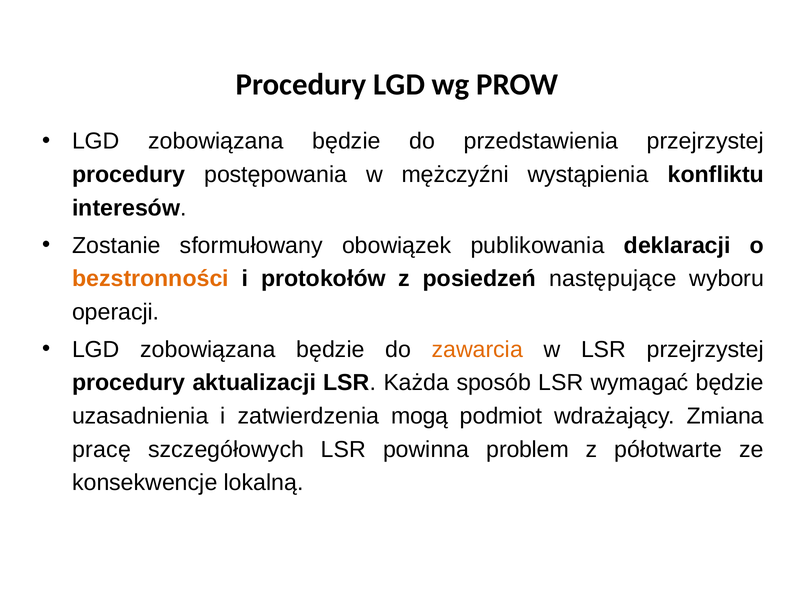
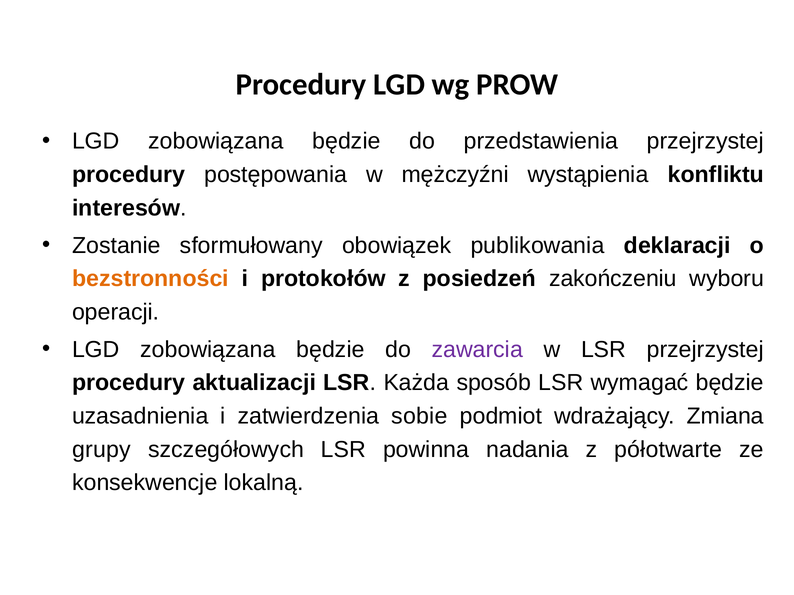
następujące: następujące -> zakończeniu (613, 279)
zawarcia colour: orange -> purple (477, 350)
mogą: mogą -> sobie (419, 416)
pracę: pracę -> grupy (102, 450)
problem: problem -> nadania (528, 450)
